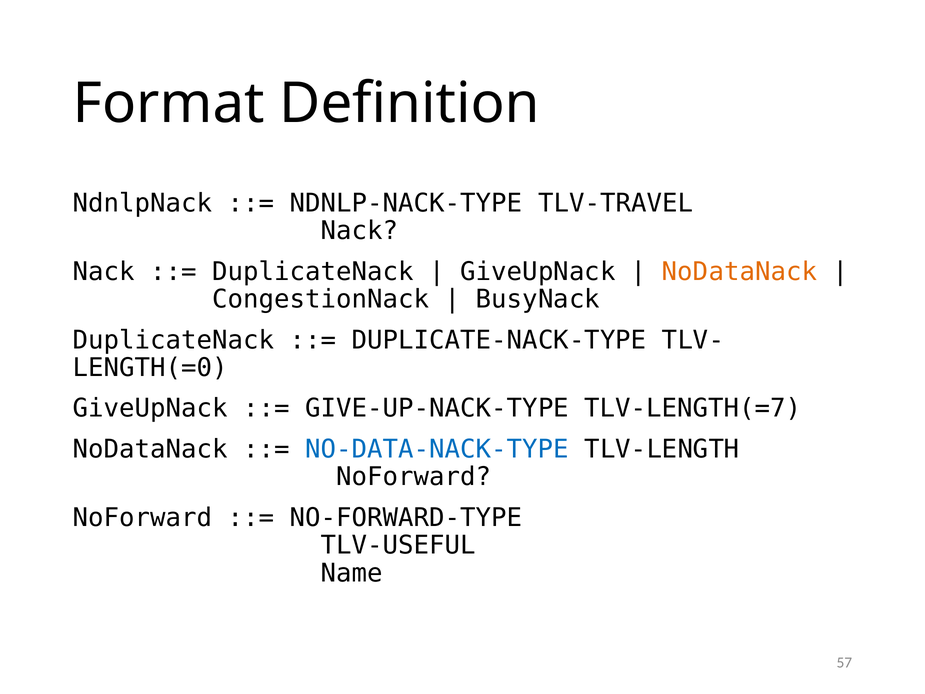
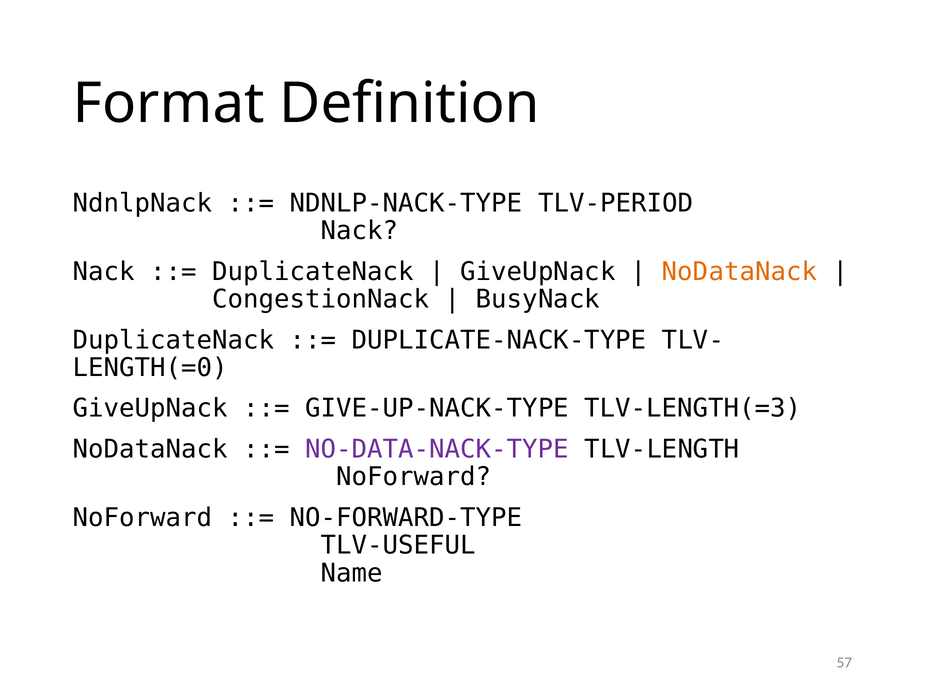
TLV-TRAVEL: TLV-TRAVEL -> TLV-PERIOD (616, 203)
TLV-LENGTH(=7: TLV-LENGTH(=7 -> TLV-LENGTH(=3 (693, 408)
NO-DATA-NACK-TYPE colour: blue -> purple (437, 449)
